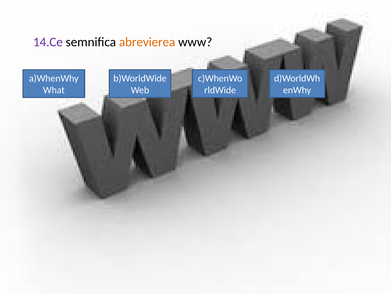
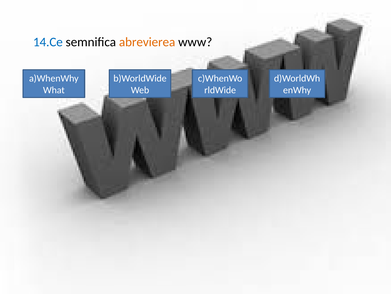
14.Ce colour: purple -> blue (48, 42)
